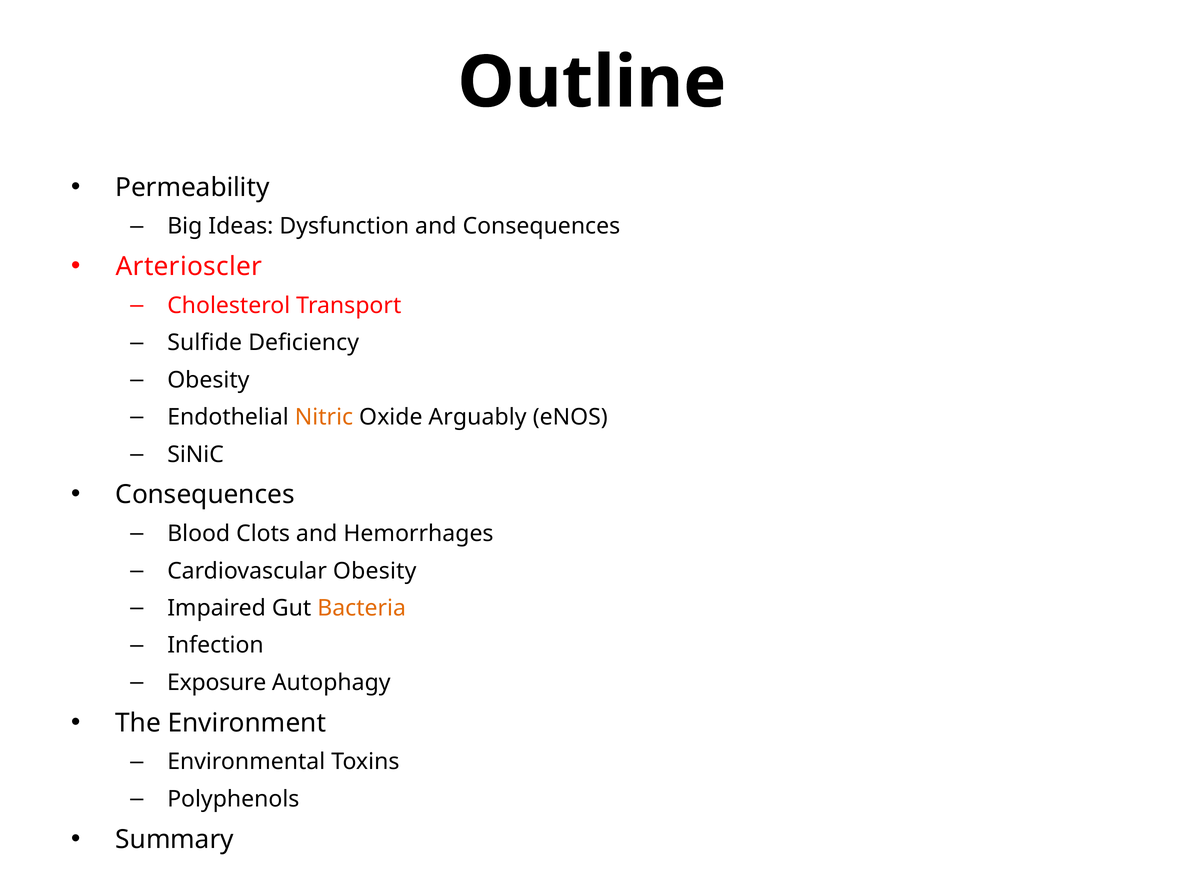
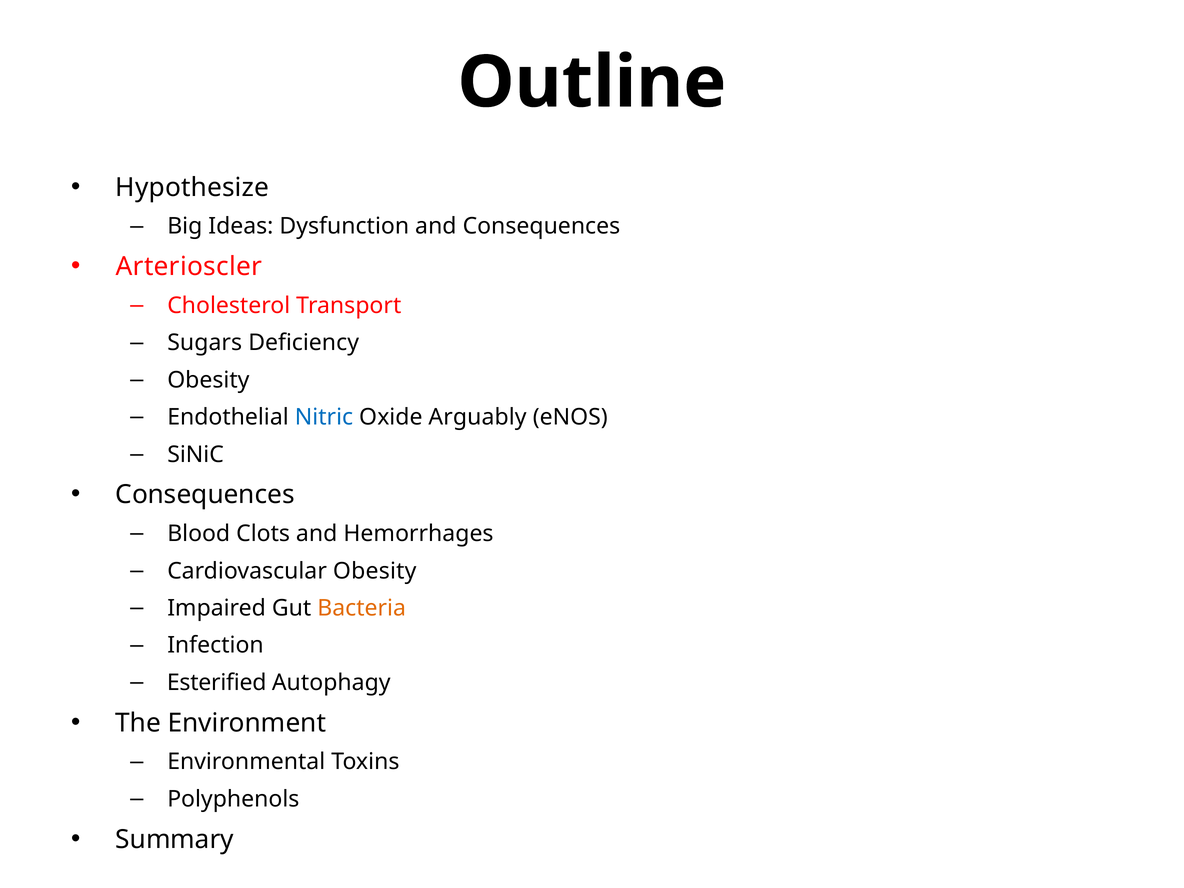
Permeability: Permeability -> Hypothesize (192, 187)
Sulfide: Sulfide -> Sugars (205, 343)
Nitric colour: orange -> blue (324, 417)
Exposure: Exposure -> Esterified (217, 683)
